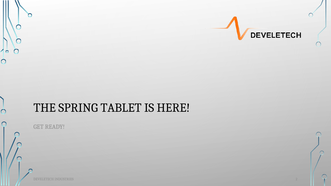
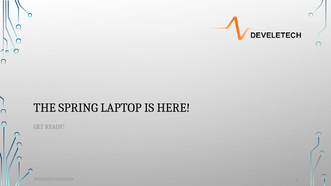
TABLET: TABLET -> LAPTOP (121, 108)
